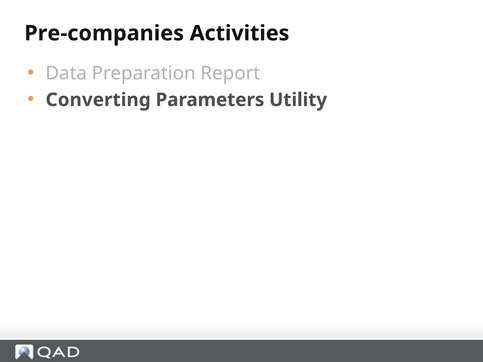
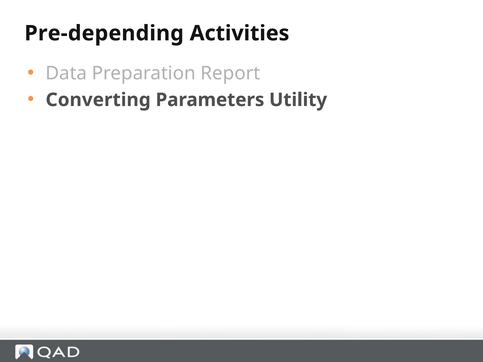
Pre-companies: Pre-companies -> Pre-depending (104, 33)
